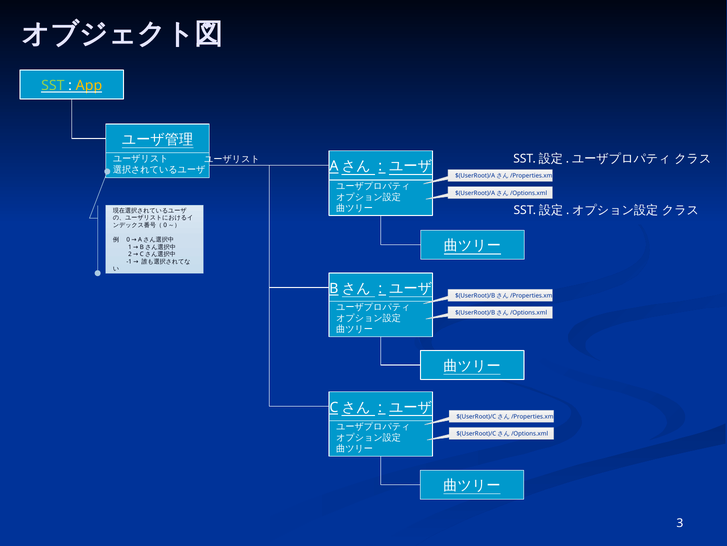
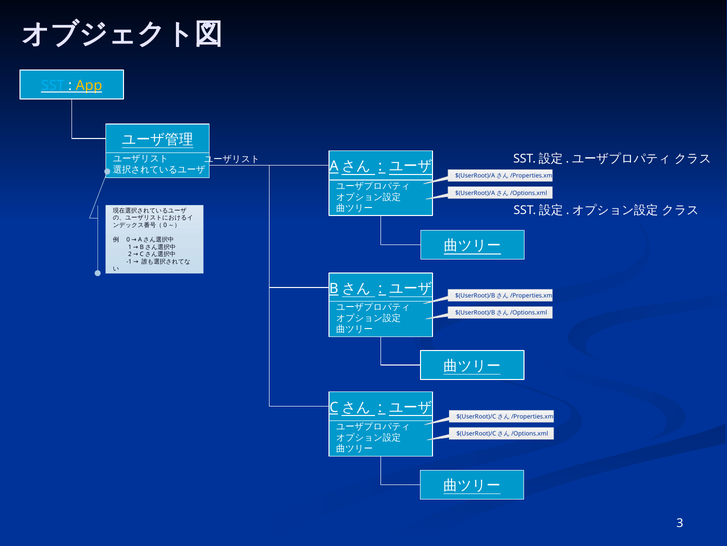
SST colour: light green -> light blue (53, 85)
